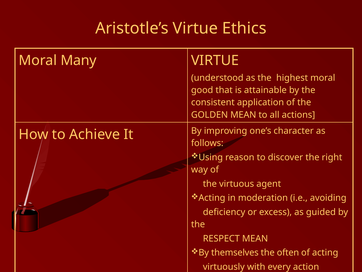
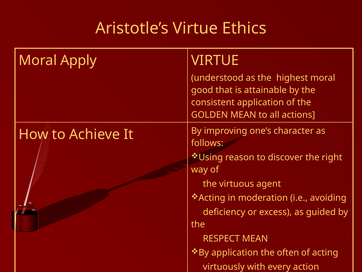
Many: Many -> Apply (79, 60)
By themselves: themselves -> application (235, 252)
